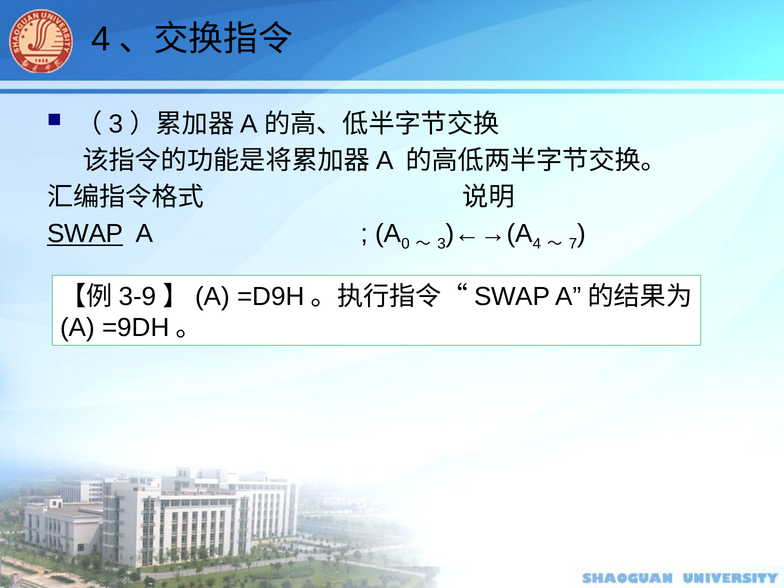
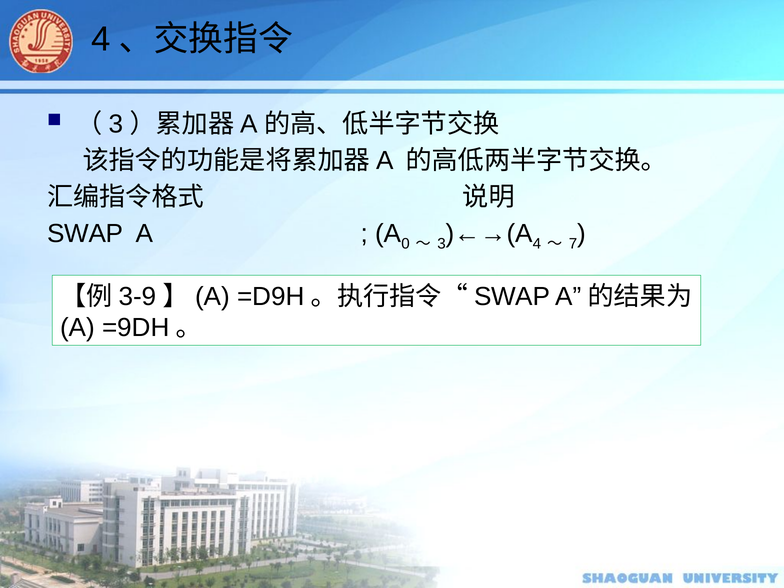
SWAP underline: present -> none (85, 234)
